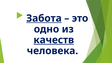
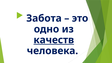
Забота underline: present -> none (44, 18)
